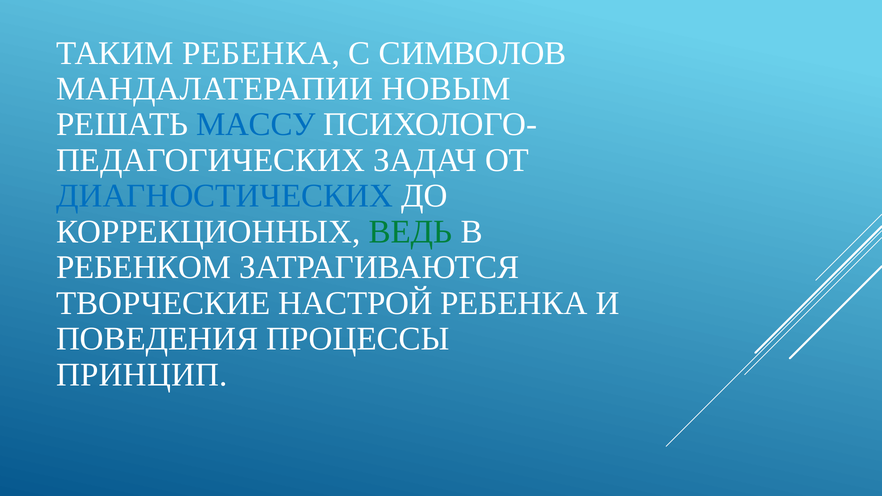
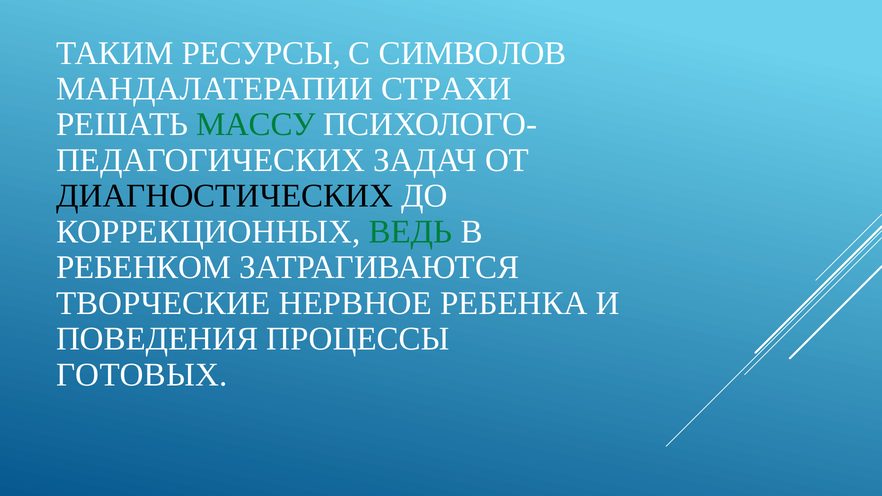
ТАКИМ РЕБЕНКА: РЕБЕНКА -> РЕСУРСЫ (261, 53)
НОВЫМ: НОВЫМ -> СТРАХИ (446, 89)
МАССУ colour: blue -> green (256, 125)
ДИАГНОСТИЧЕСКИХ colour: blue -> black (225, 196)
НАСТРОЙ: НАСТРОЙ -> НЕРВНОЕ (355, 303)
ПРИНЦИП: ПРИНЦИП -> ГОТОВЫХ (142, 375)
